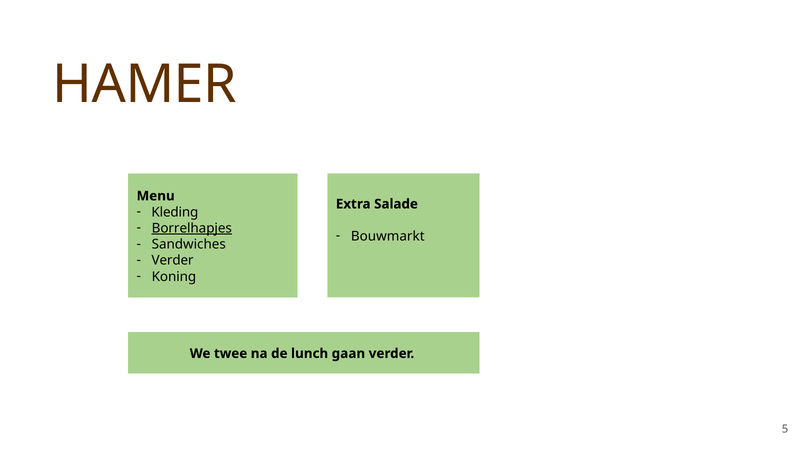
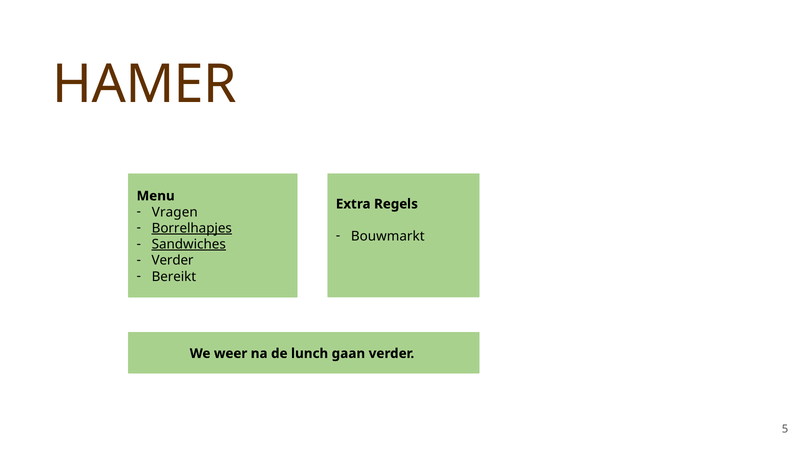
Salade: Salade -> Regels (396, 204)
Kleding: Kleding -> Vragen (175, 212)
Sandwiches underline: none -> present (189, 244)
Koning: Koning -> Bereikt (174, 277)
twee: twee -> weer (231, 353)
